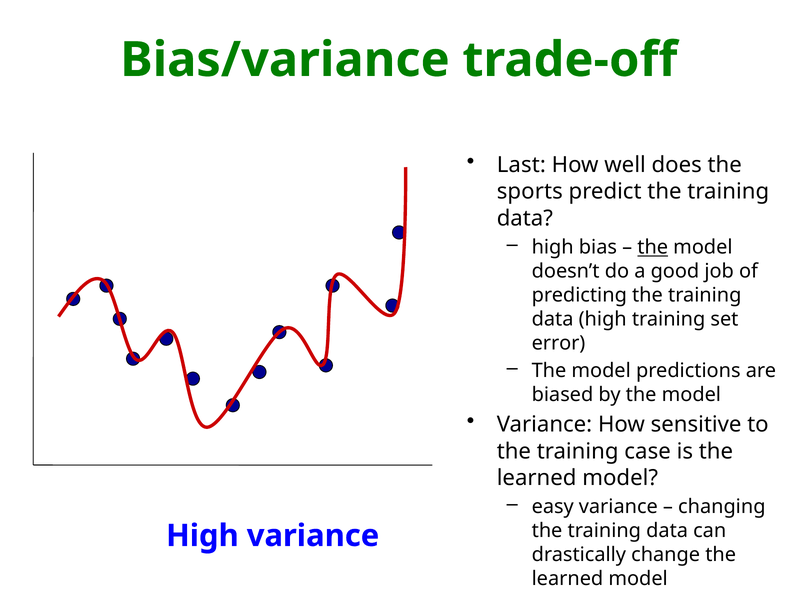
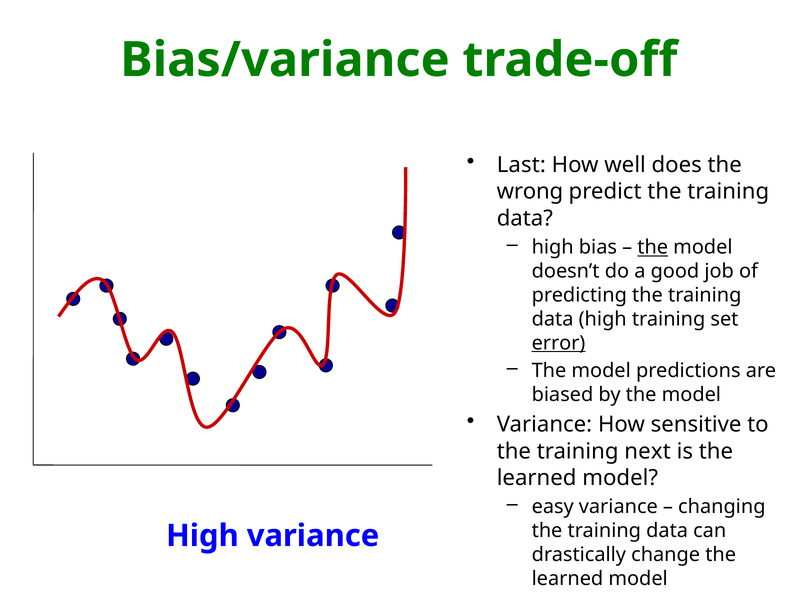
sports: sports -> wrong (530, 192)
error underline: none -> present (559, 343)
case: case -> next (648, 452)
